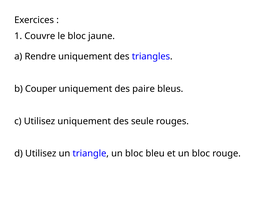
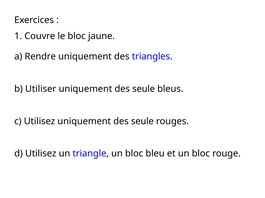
Couper: Couper -> Utiliser (41, 89)
paire: paire -> seule (144, 89)
